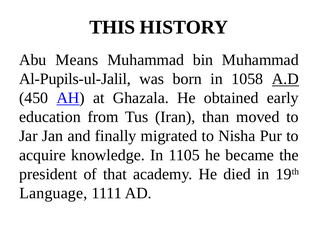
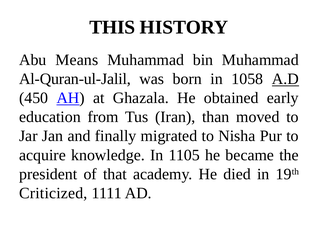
Al-Pupils-ul-Jalil: Al-Pupils-ul-Jalil -> Al-Quran-ul-Jalil (75, 79)
Language: Language -> Criticized (53, 194)
